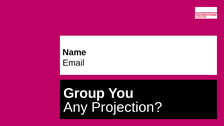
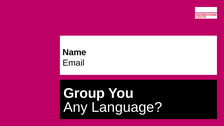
Projection: Projection -> Language (127, 107)
